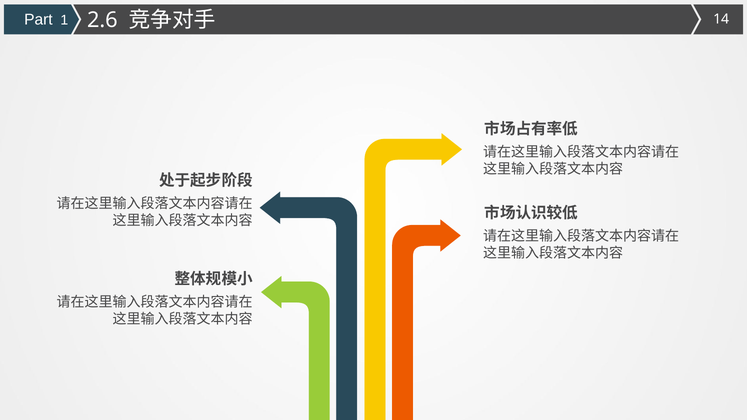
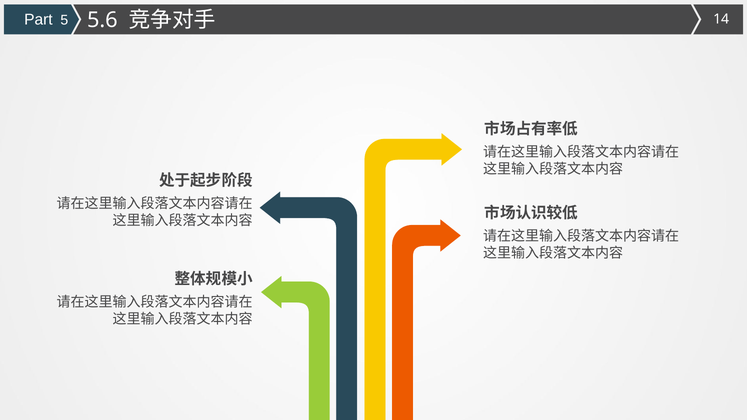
1: 1 -> 5 (64, 20)
2.6: 2.6 -> 5.6 (102, 20)
